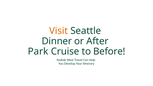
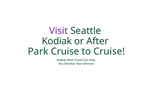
Visit colour: orange -> purple (59, 31)
Dinner: Dinner -> Kodiak (57, 41)
to Before: Before -> Cruise (109, 51)
